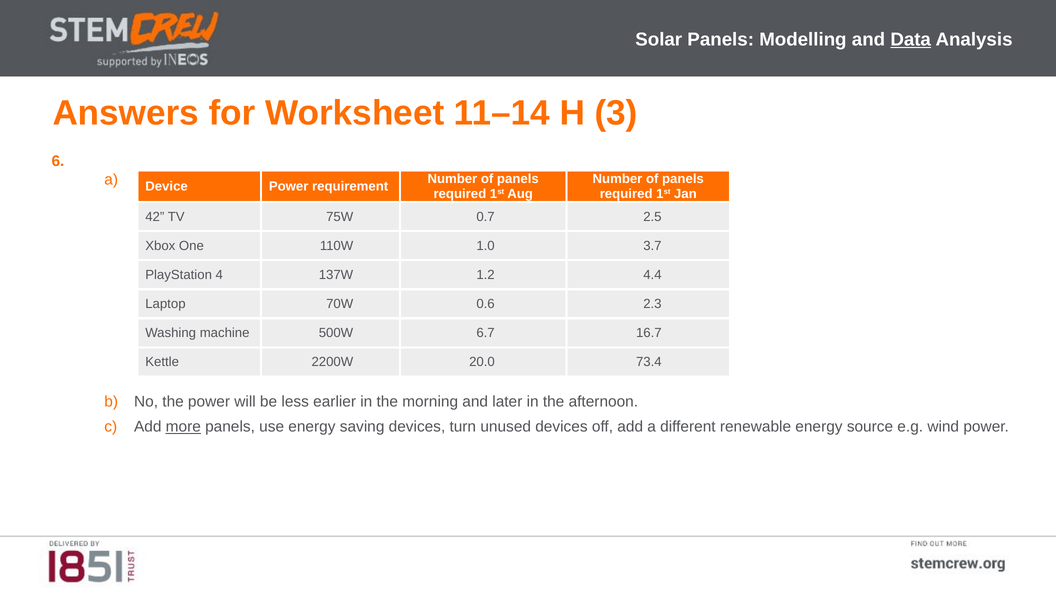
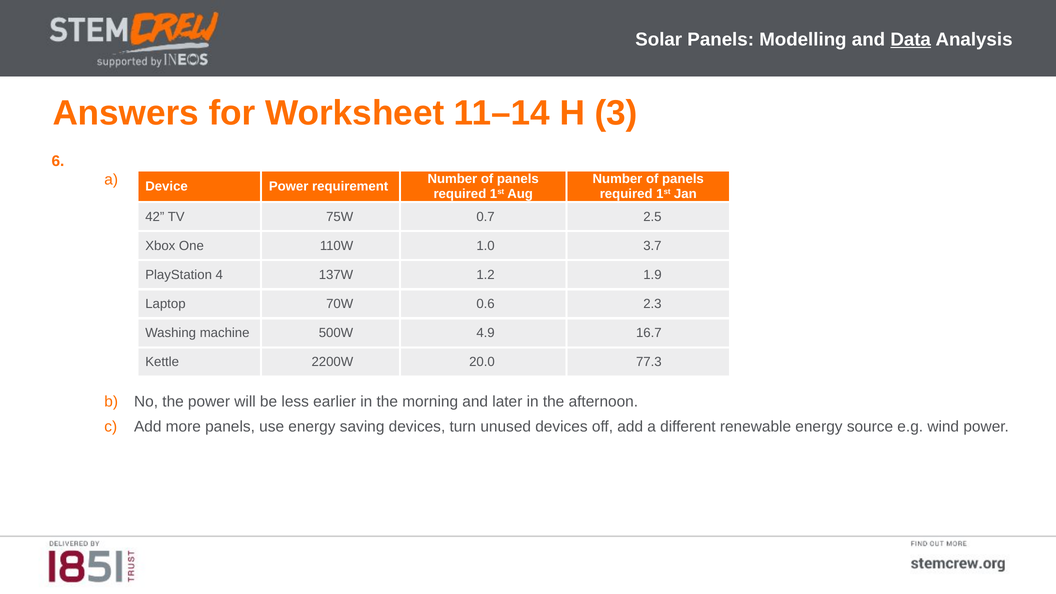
4.4: 4.4 -> 1.9 (652, 275)
6.7: 6.7 -> 4.9 (486, 333)
73.4: 73.4 -> 77.3 (649, 362)
more underline: present -> none (183, 427)
